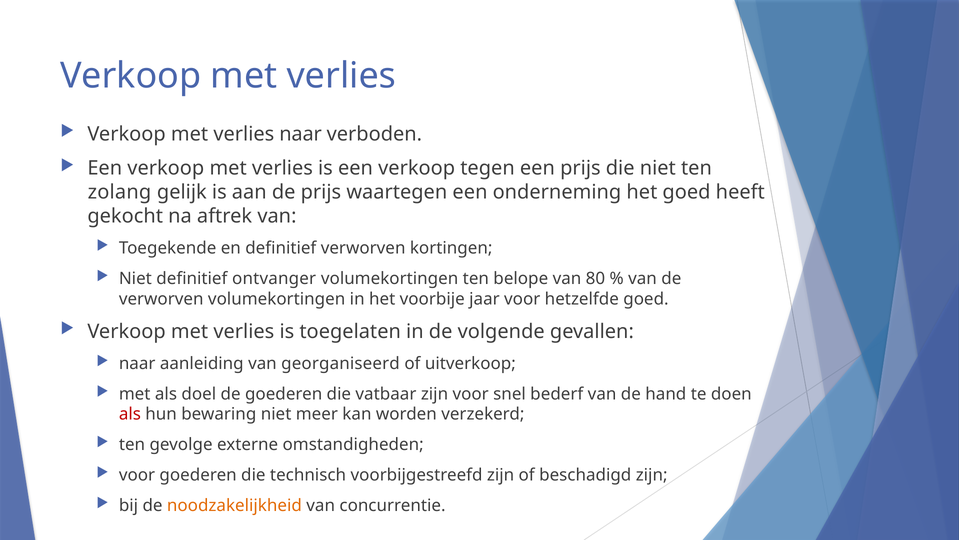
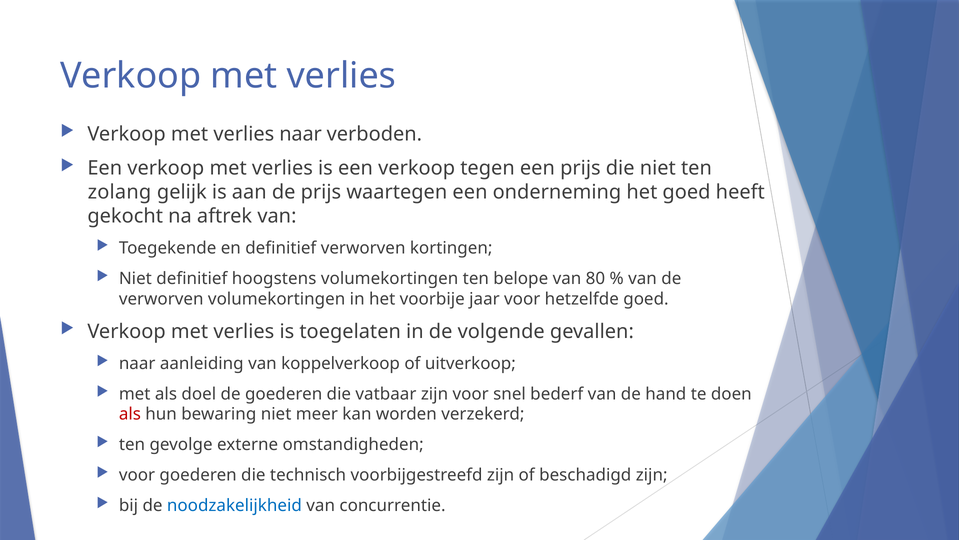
ontvanger: ontvanger -> hoogstens (274, 278)
georganiseerd: georganiseerd -> koppelverkoop (341, 363)
noodzakelijkheid colour: orange -> blue (234, 505)
